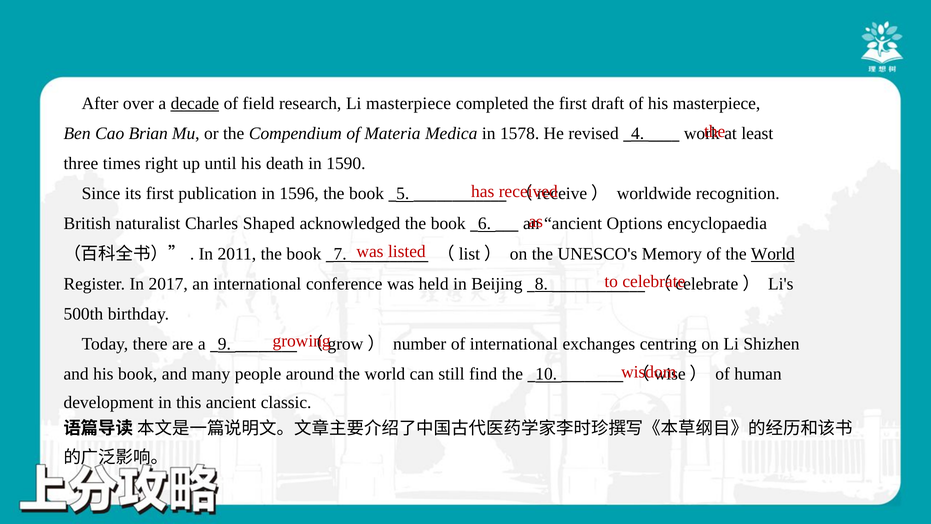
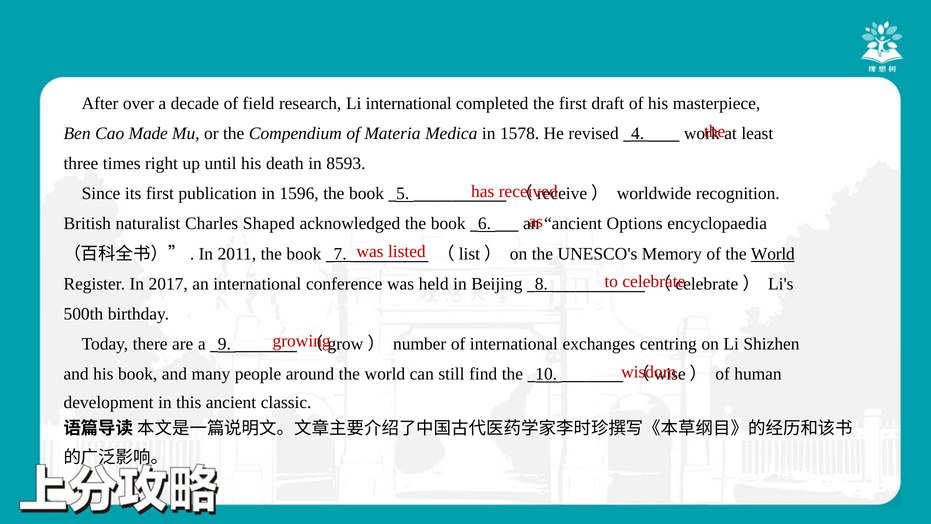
decade underline: present -> none (195, 103)
Li masterpiece: masterpiece -> international (409, 103)
Brian: Brian -> Made (148, 133)
1590: 1590 -> 8593 (346, 163)
